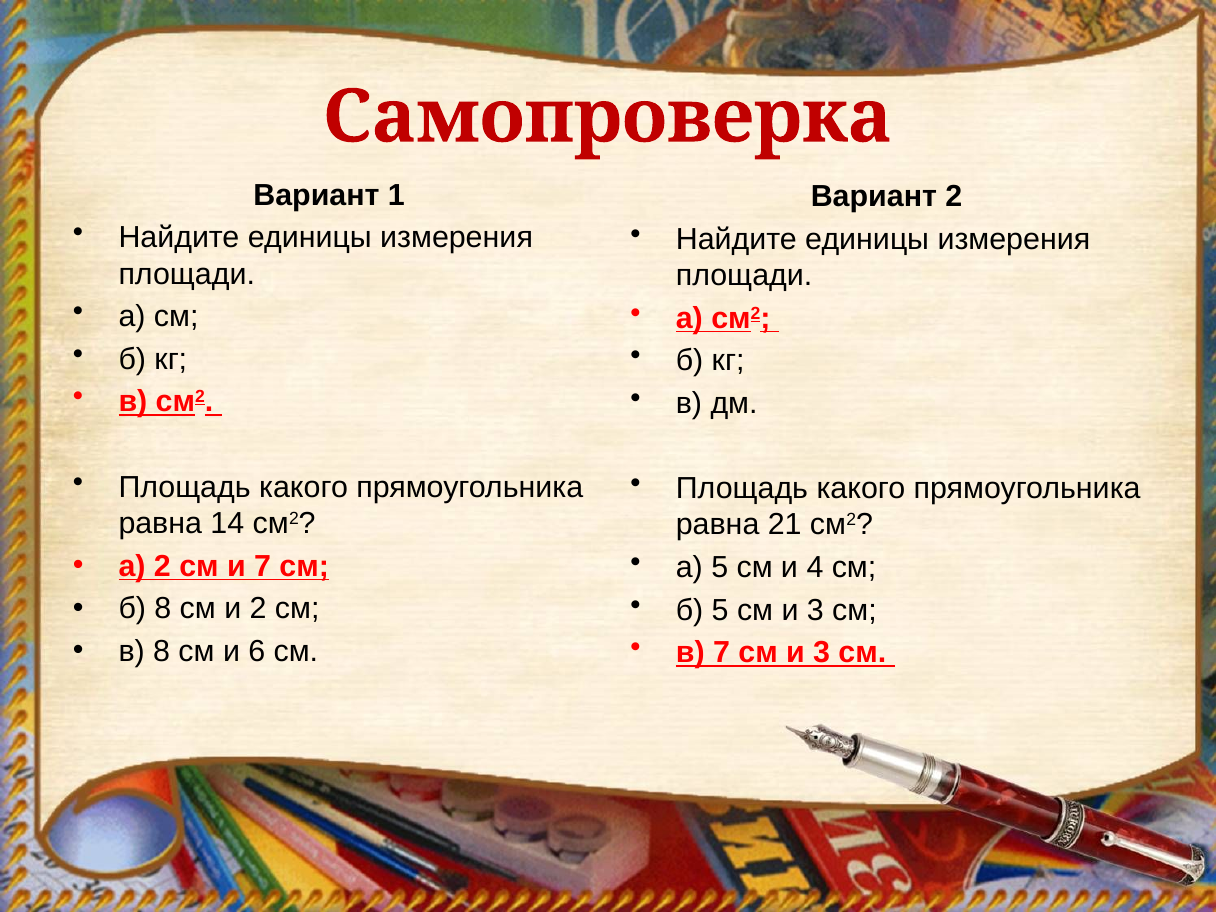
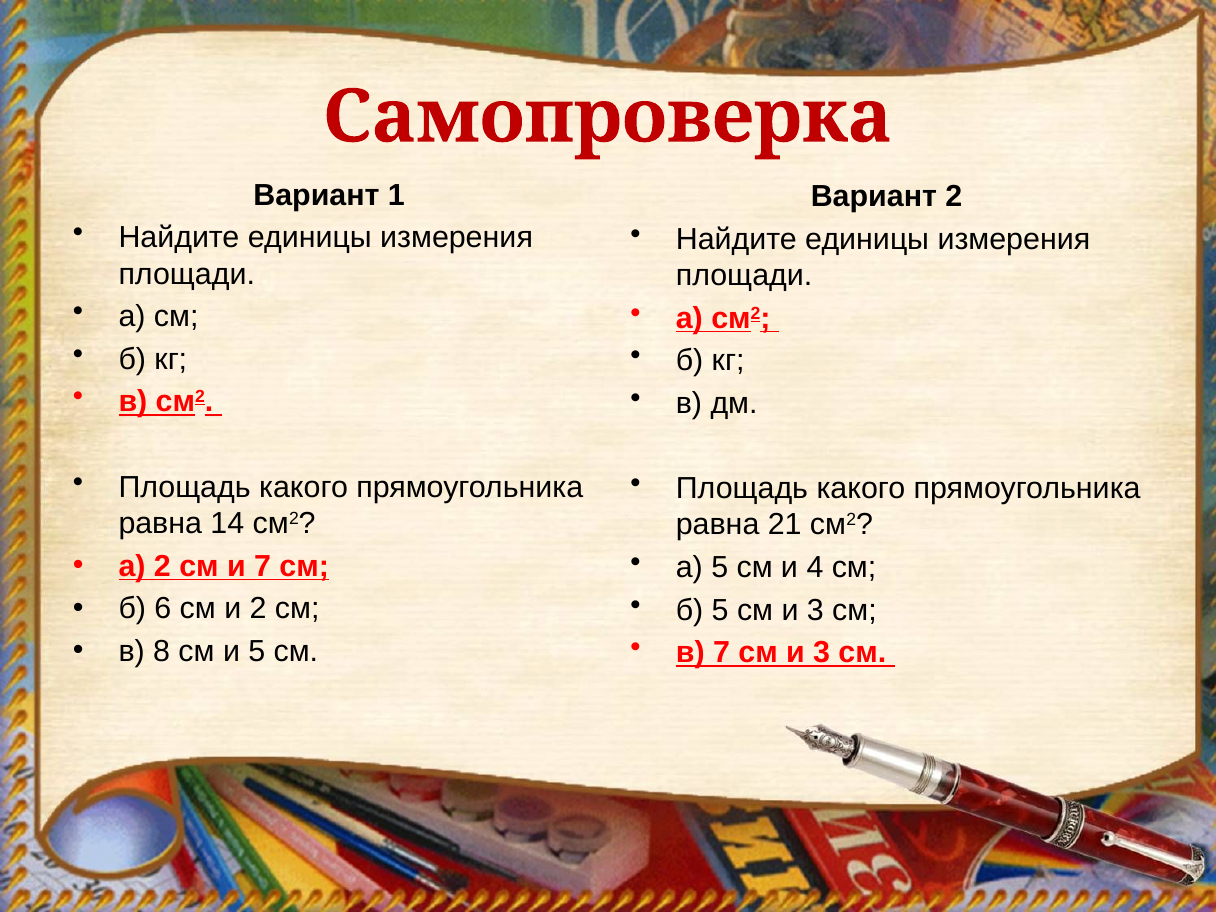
б 8: 8 -> 6 (163, 609)
и 6: 6 -> 5 (257, 651)
